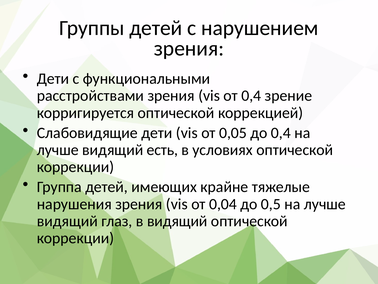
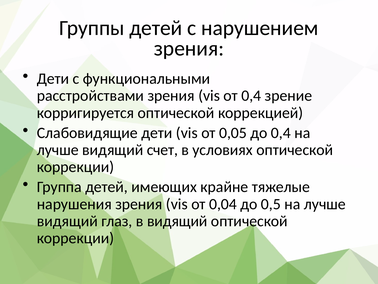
есть: есть -> счет (162, 150)
